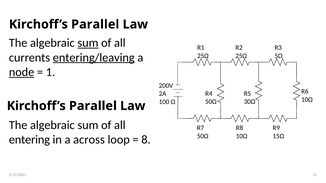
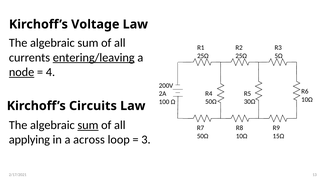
Parallel: Parallel -> Voltage (95, 24)
sum underline: present -> none (88, 43)
1: 1 -> 4 (50, 72)
Parallel: Parallel -> Circuits (93, 106)
sum underline: none -> present (88, 125)
entering: entering -> applying (29, 140)
8: 8 -> 3 (146, 140)
